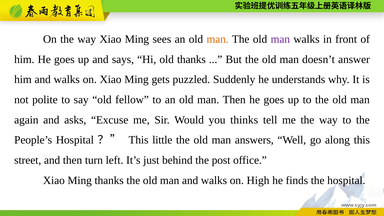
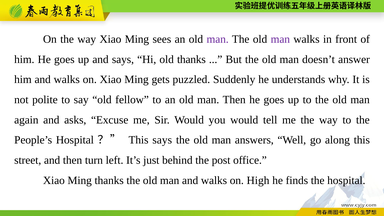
man colour: orange -> purple (218, 39)
you thinks: thinks -> would (244, 120)
This little: little -> says (162, 140)
